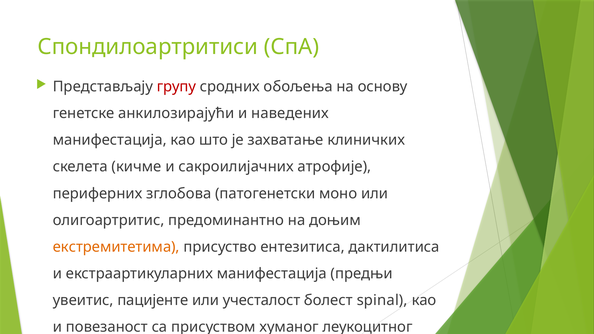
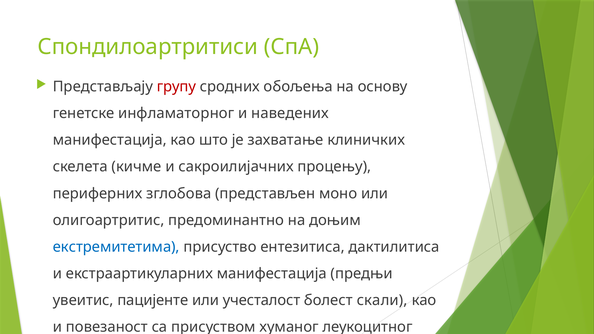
анкилозирајући: анкилозирајући -> инфламаторног (176, 113)
атрофије: атрофије -> процењу (334, 167)
патогенетски: патогенетски -> представљен (265, 194)
екстремитетима colour: orange -> blue (116, 247)
spinal: spinal -> скали (382, 300)
